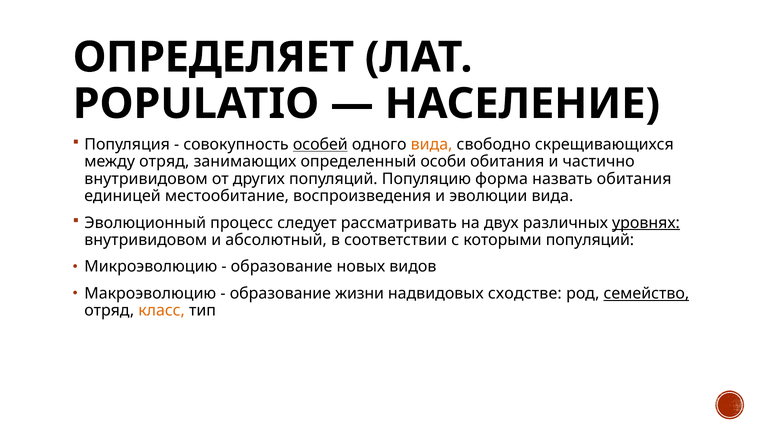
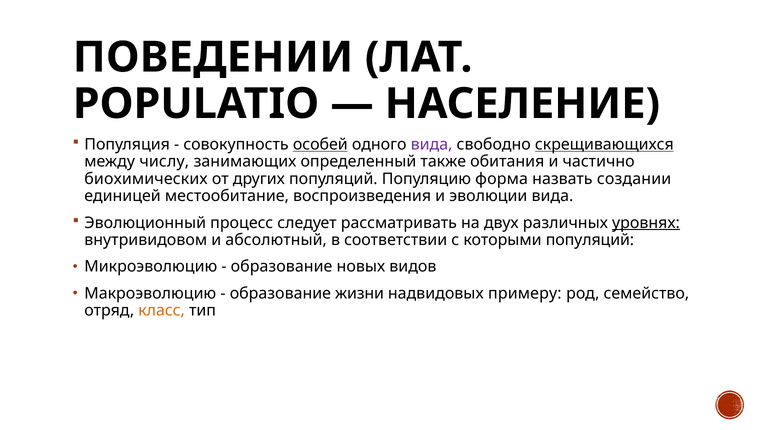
ОПРЕДЕЛЯЕТ: ОПРЕДЕЛЯЕТ -> ПОВЕДЕНИИ (213, 57)
вида colour: orange -> purple (432, 144)
скрещивающихся underline: none -> present (604, 144)
между отряд: отряд -> числу (164, 162)
особи: особи -> также (443, 162)
внутривидовом: внутривидовом -> биохимических (146, 179)
назвать обитания: обитания -> создании (634, 179)
сходстве: сходстве -> примеру (525, 294)
семейство underline: present -> none (646, 294)
